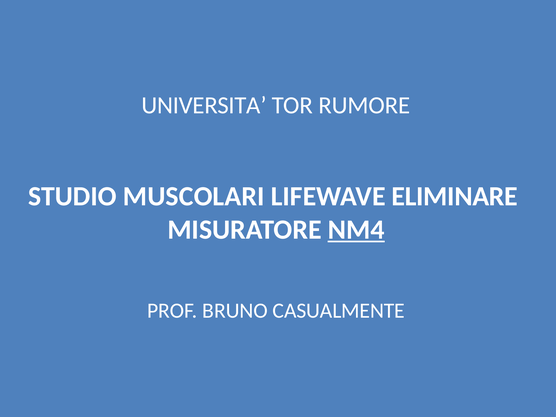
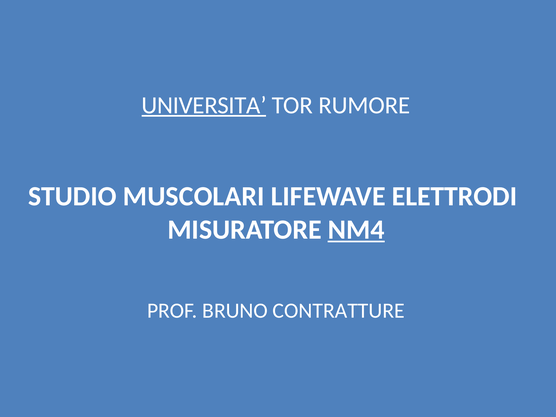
UNIVERSITA underline: none -> present (204, 105)
ELIMINARE: ELIMINARE -> ELETTRODI (455, 196)
CASUALMENTE: CASUALMENTE -> CONTRATTURE (339, 311)
